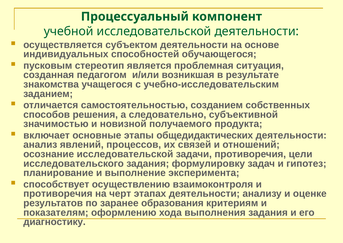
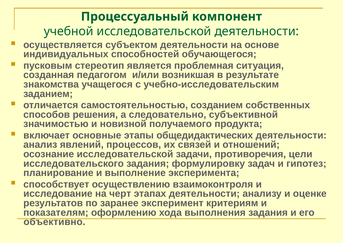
противоречия: противоречия -> исследование (58, 193)
образования: образования -> эксперимент (172, 203)
диагностику: диагностику -> объективно (54, 222)
